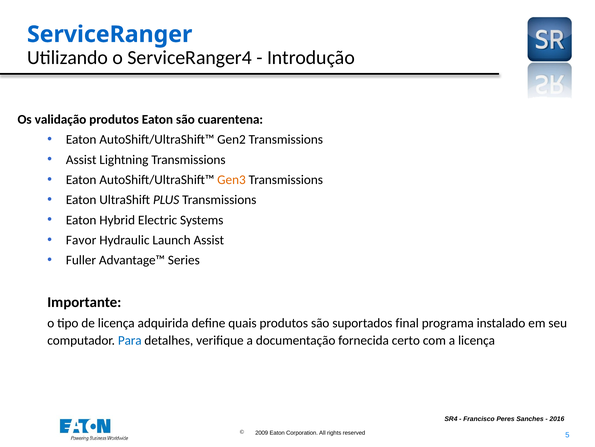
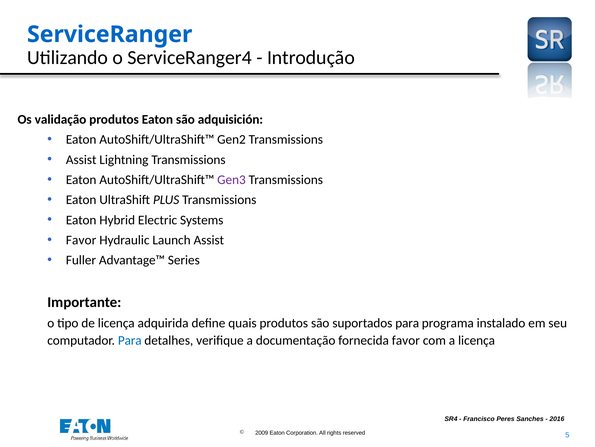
cuarentena: cuarentena -> adquisición (230, 119)
Gen3 colour: orange -> purple (231, 180)
suportados final: final -> para (407, 323)
fornecida certo: certo -> favor (406, 340)
